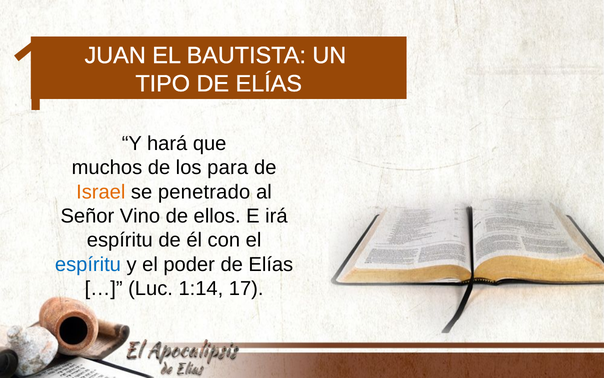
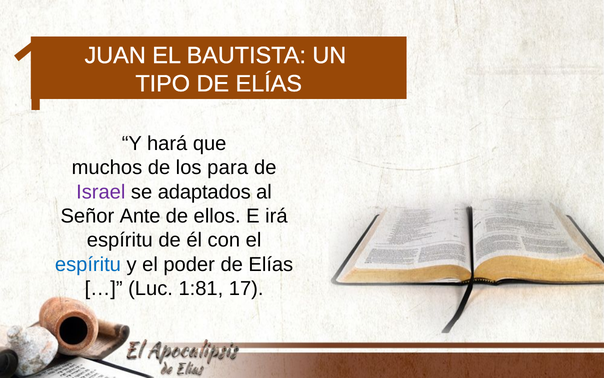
Israel colour: orange -> purple (101, 192)
penetrado: penetrado -> adaptados (204, 192)
Vino: Vino -> Ante (140, 216)
1:14: 1:14 -> 1:81 (201, 288)
